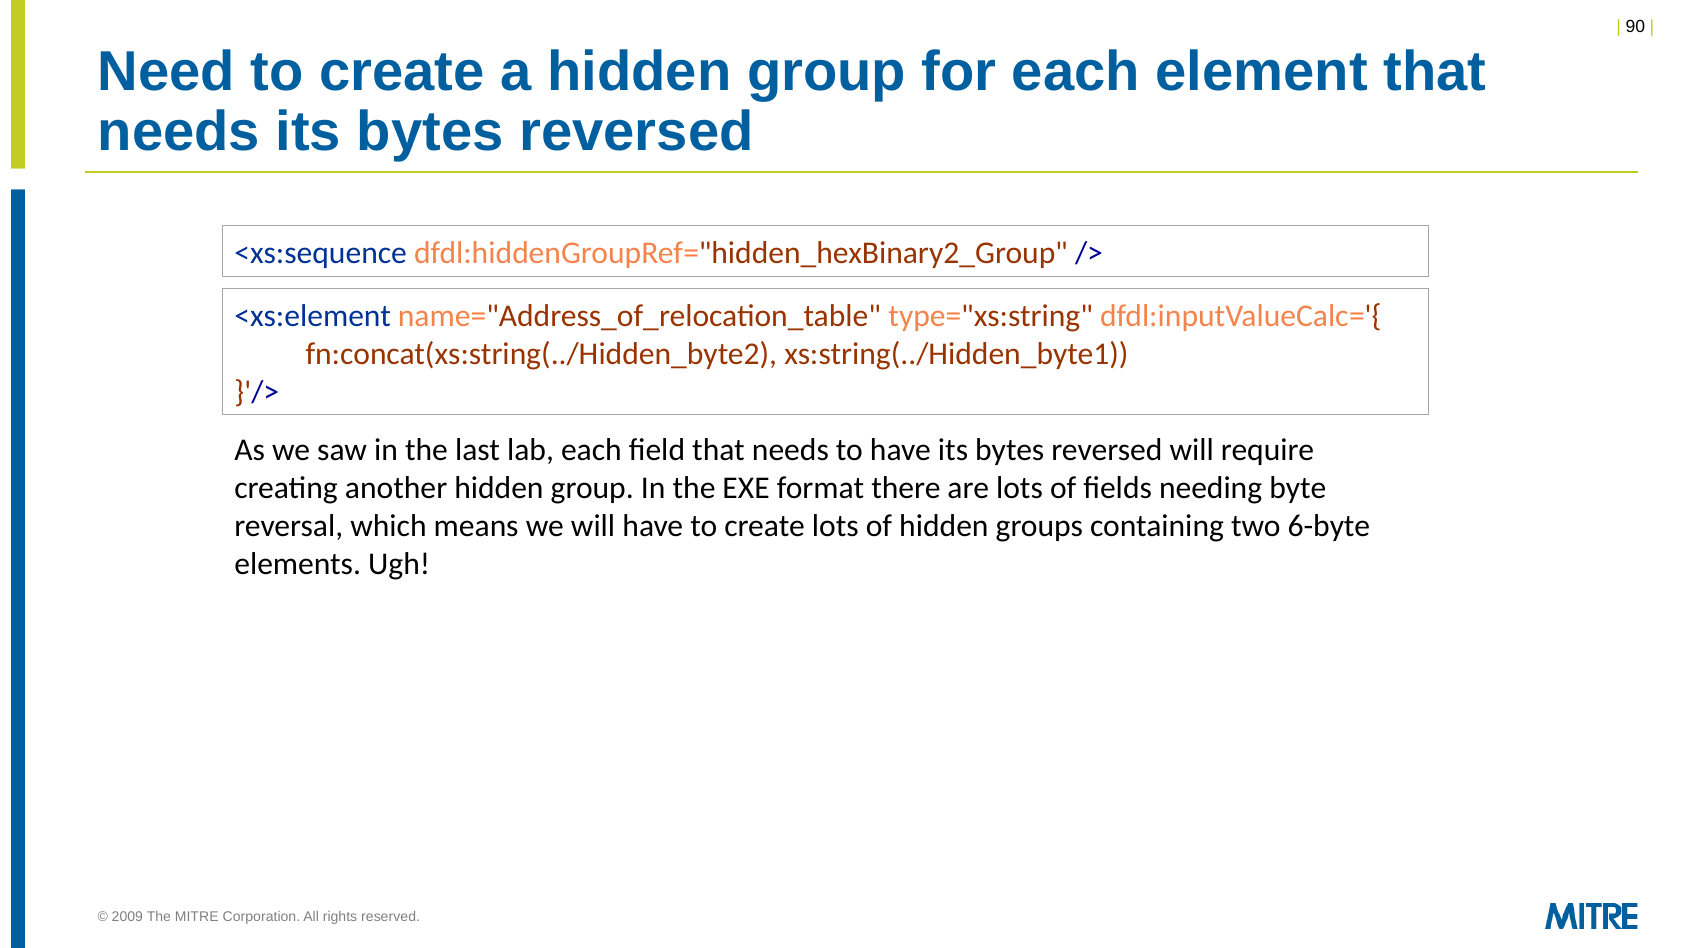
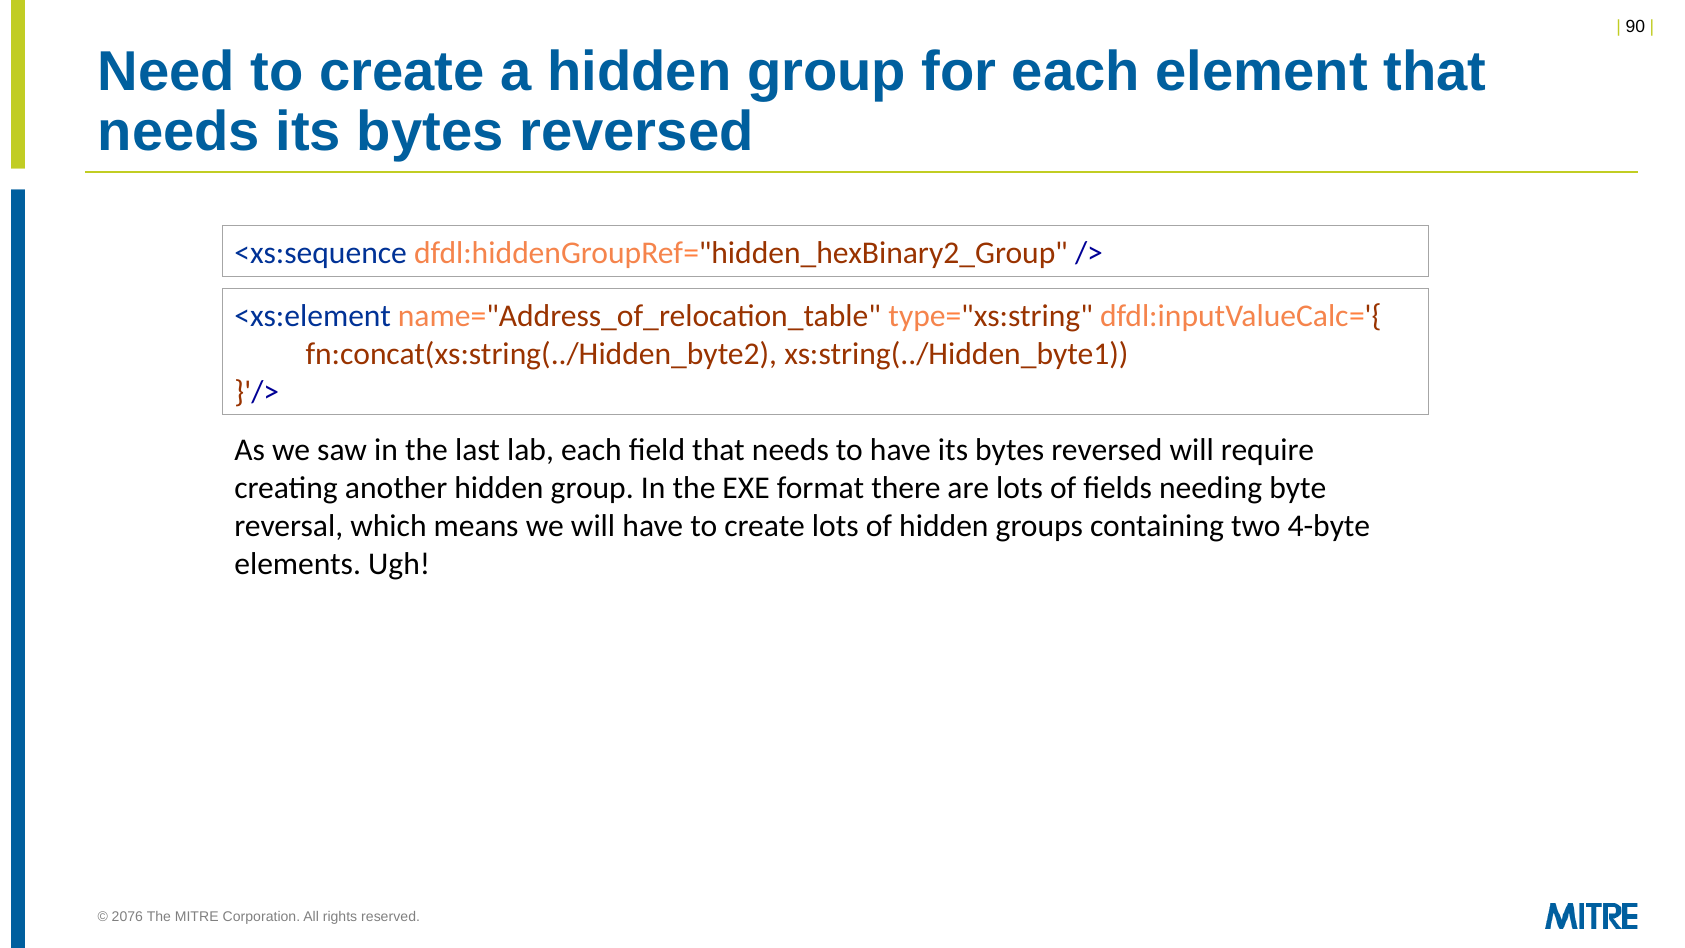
6-byte: 6-byte -> 4-byte (1329, 526)
2009: 2009 -> 2076 (127, 917)
